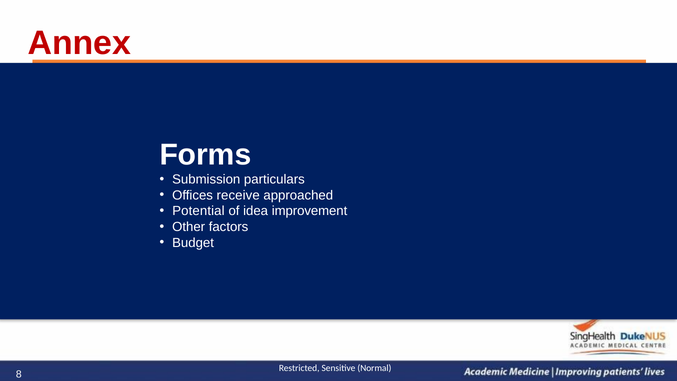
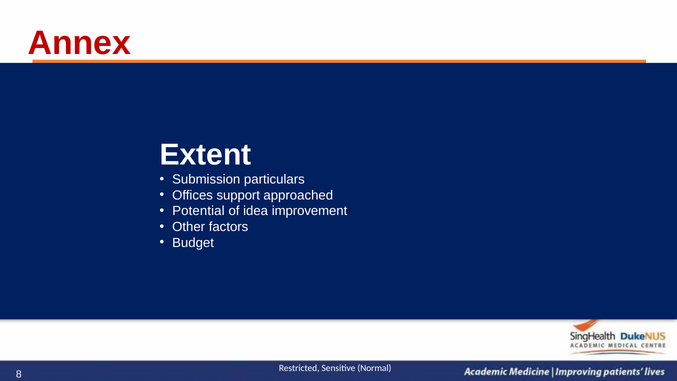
Forms: Forms -> Extent (205, 154)
receive: receive -> support (238, 195)
